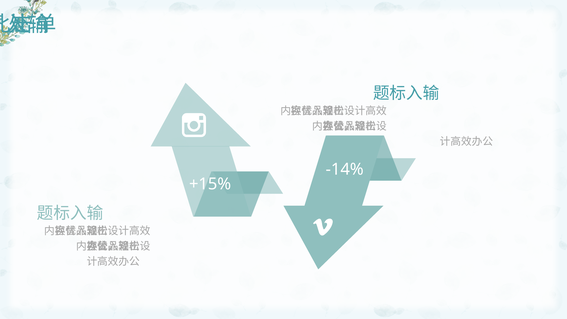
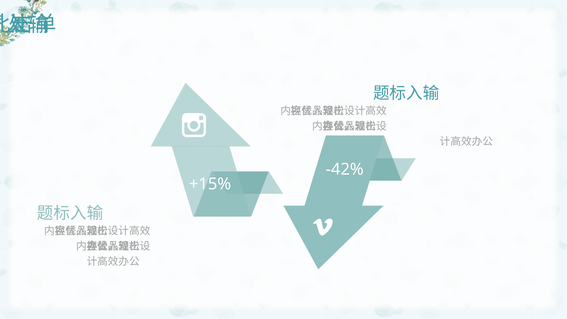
-14%: -14% -> -42% (345, 169)
